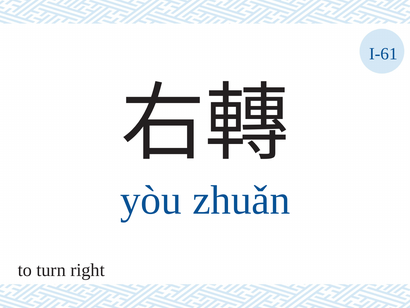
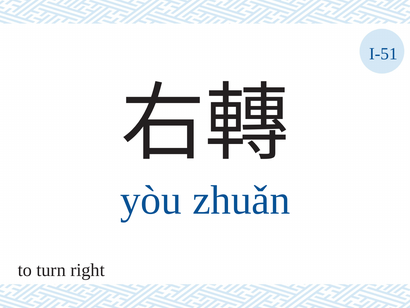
I-61: I-61 -> I-51 (383, 54)
